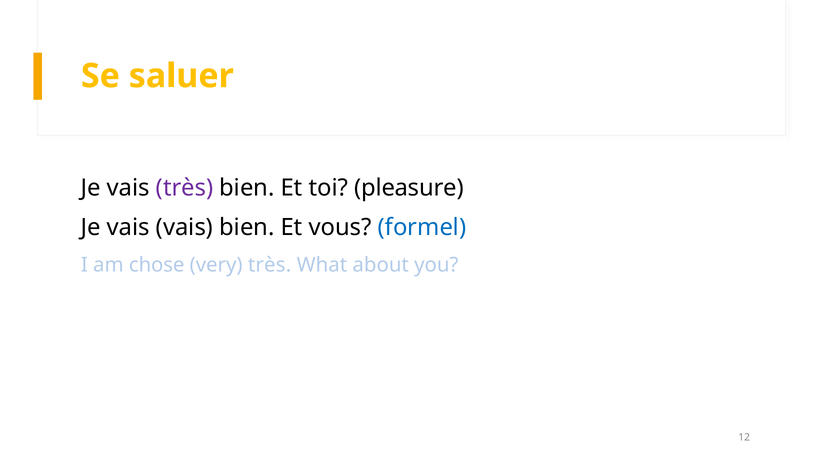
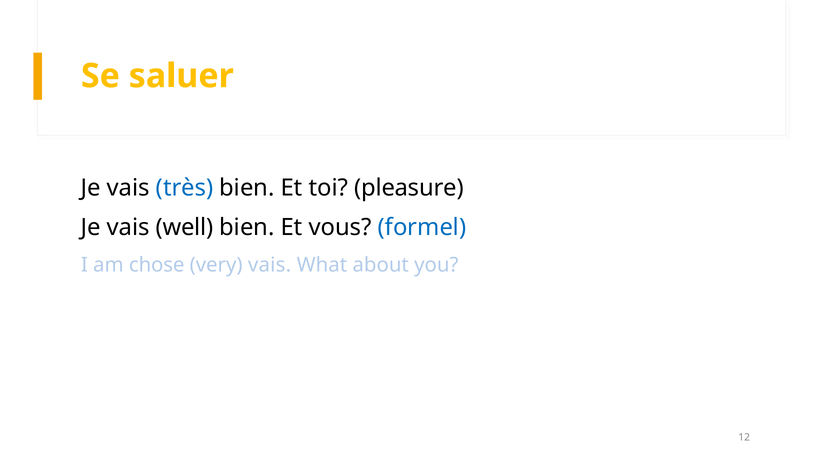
très colour: purple -> blue (185, 188)
vais vais: vais -> well (185, 228)
very très: très -> vais (270, 265)
